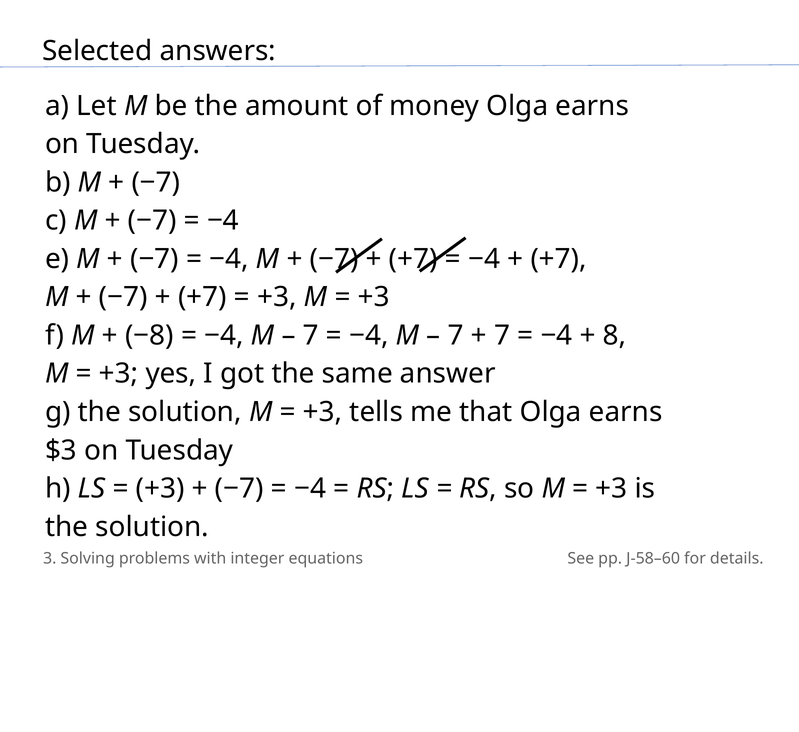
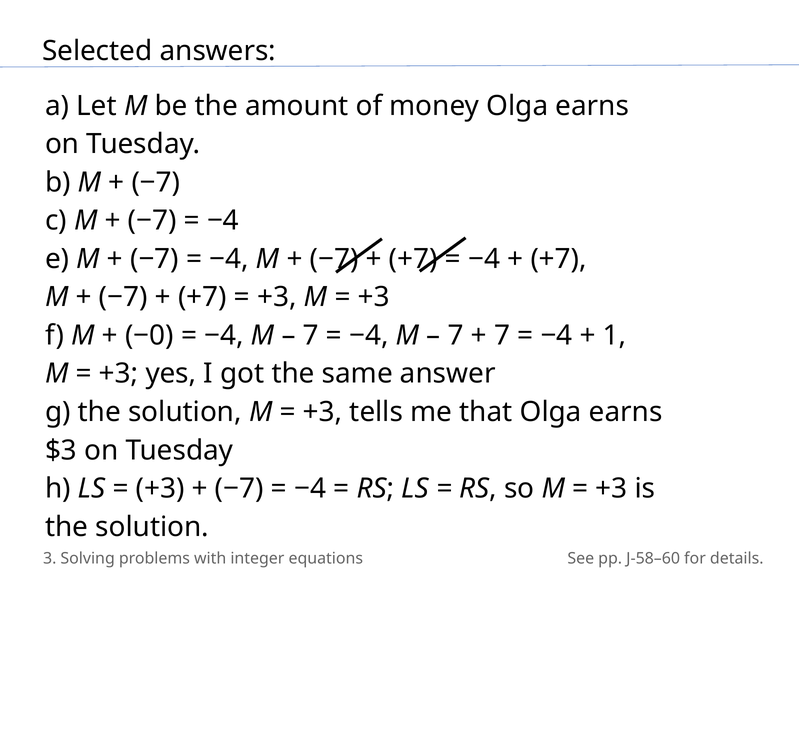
−8: −8 -> −0 (149, 336)
8: 8 -> 1 (615, 336)
